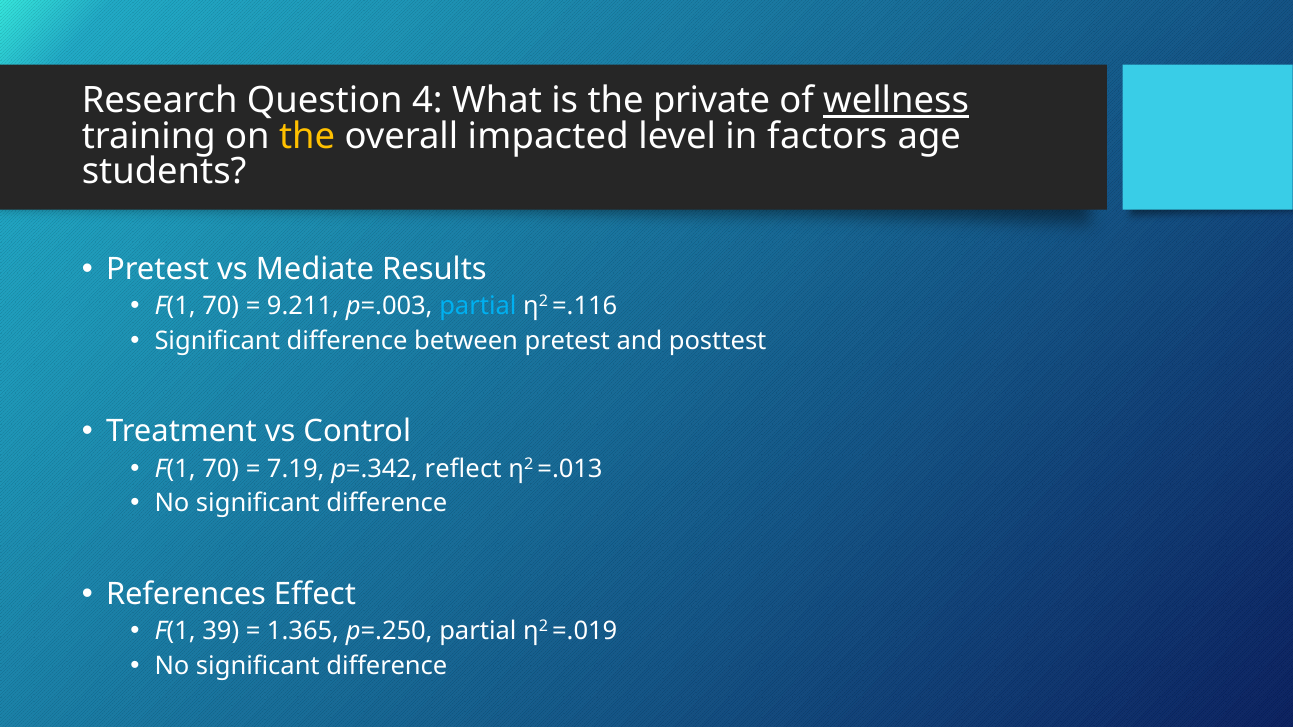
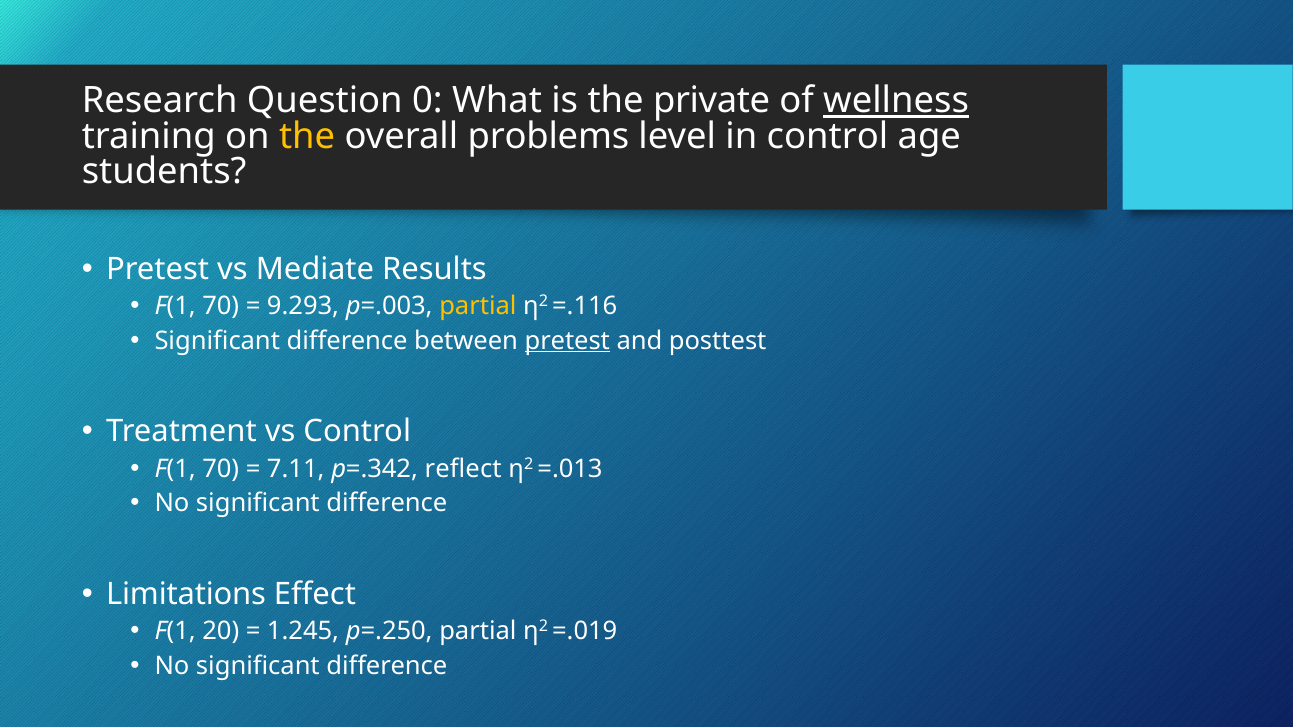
4: 4 -> 0 (427, 101)
impacted: impacted -> problems (548, 136)
in factors: factors -> control (827, 136)
9.211: 9.211 -> 9.293 (303, 306)
partial colour: light blue -> yellow (478, 306)
pretest underline: none -> present (567, 341)
7.19: 7.19 -> 7.11 (296, 469)
References: References -> Limitations (186, 594)
39: 39 -> 20 (221, 632)
1.365: 1.365 -> 1.245 (303, 632)
